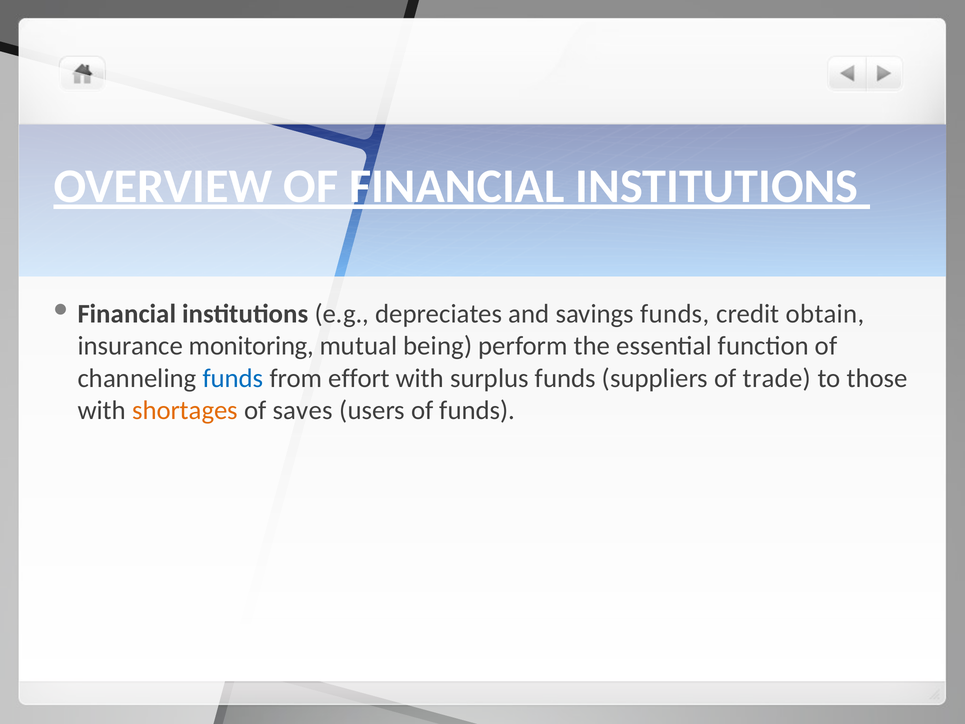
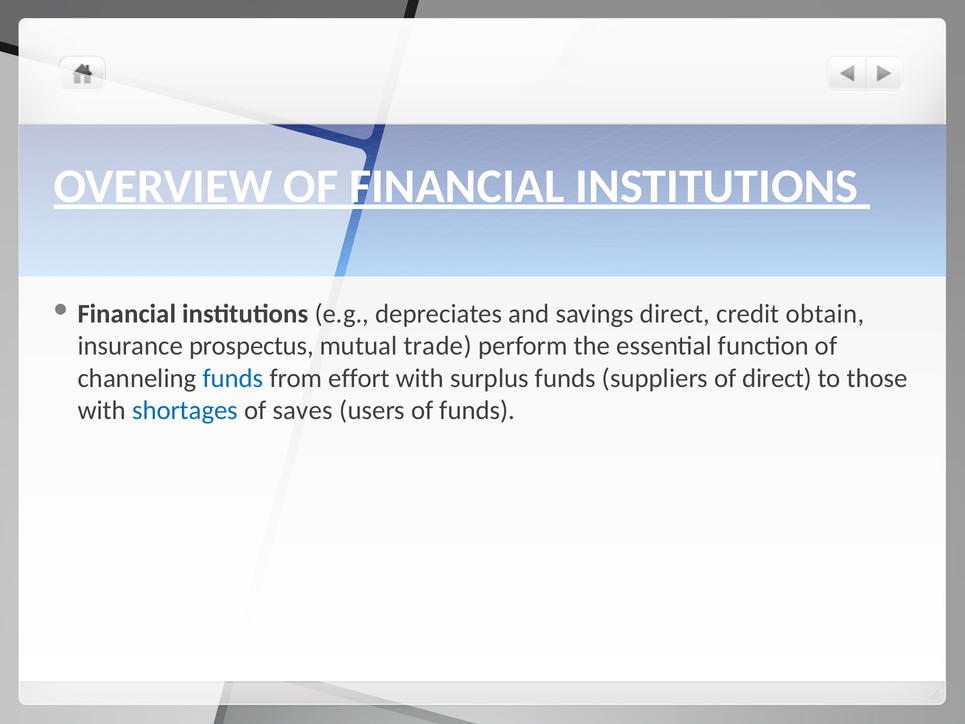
savings funds: funds -> direct (675, 314)
monitoring: monitoring -> prospectus (251, 346)
being: being -> trade (438, 346)
of trade: trade -> direct (777, 378)
shortages colour: orange -> blue (185, 410)
